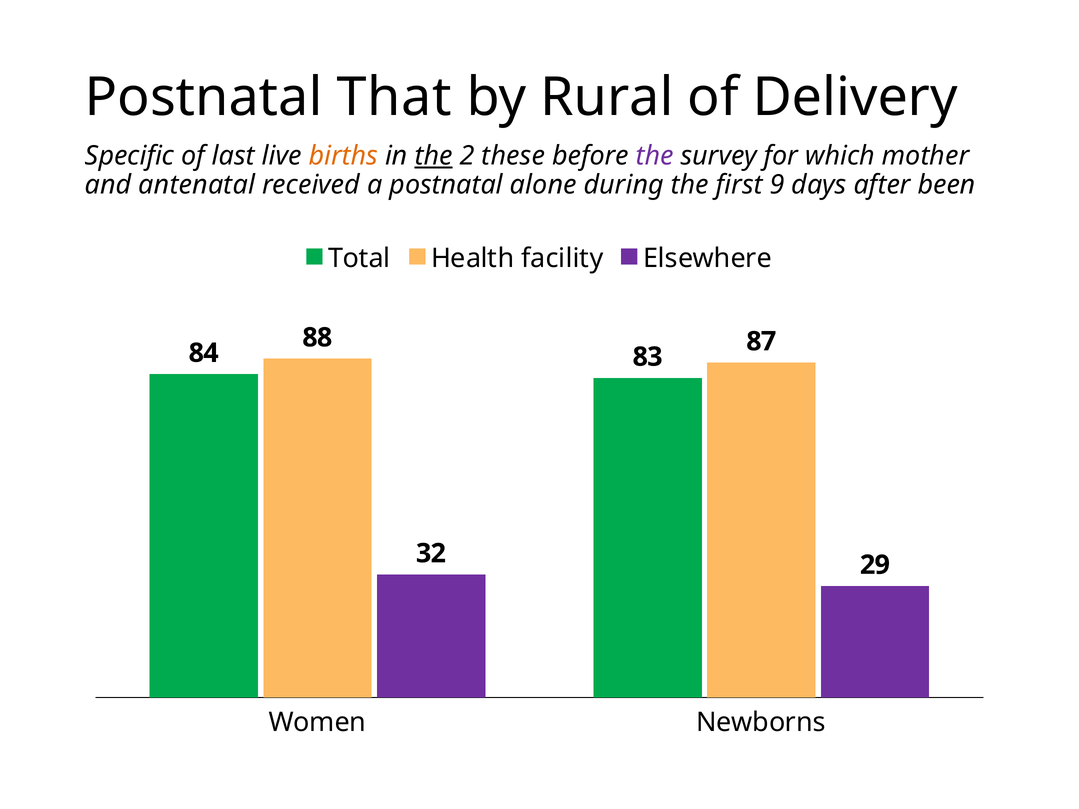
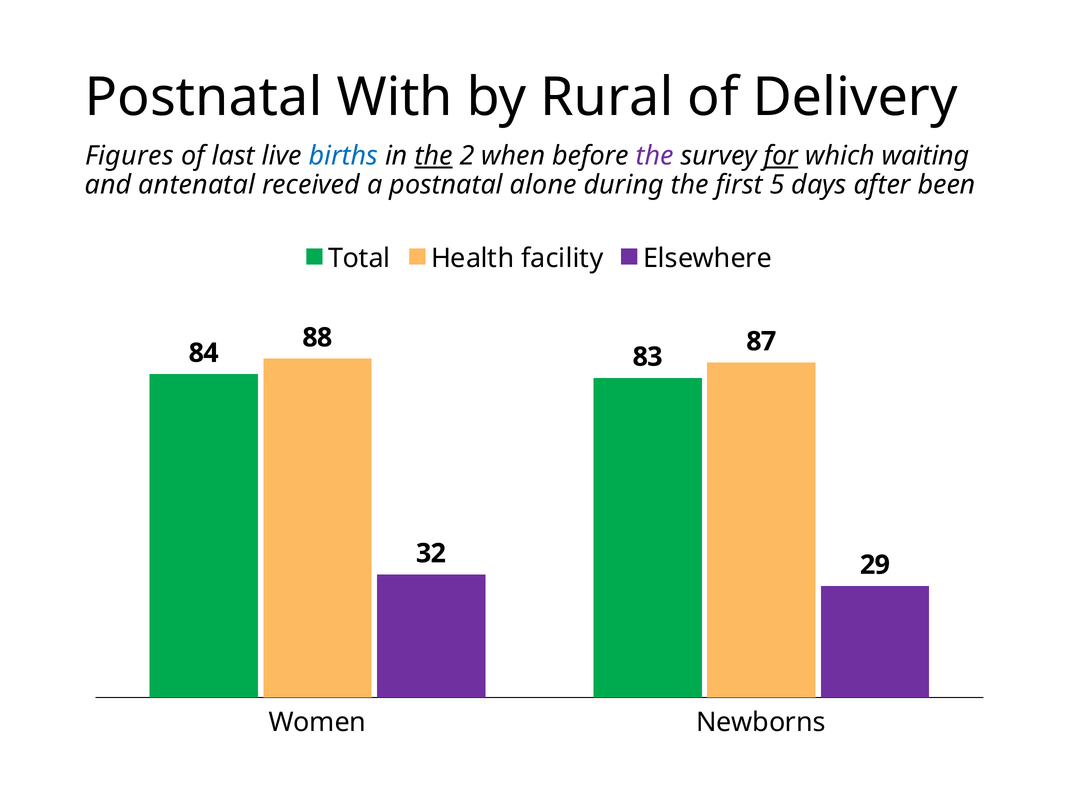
That: That -> With (395, 98)
Specific: Specific -> Figures (129, 156)
births colour: orange -> blue (343, 156)
these: these -> when (513, 156)
for underline: none -> present (781, 156)
mother: mother -> waiting (926, 156)
9: 9 -> 5 (777, 185)
